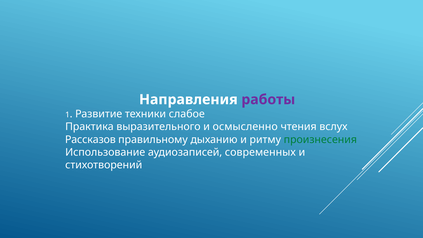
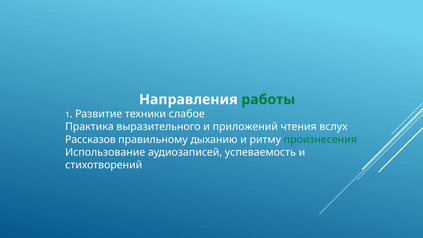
работы colour: purple -> green (268, 100)
осмысленно: осмысленно -> приложений (245, 127)
современных: современных -> успеваемость (260, 152)
